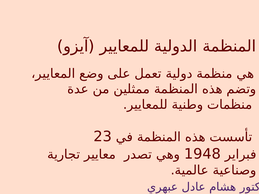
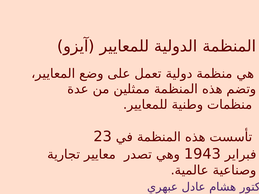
1948: 1948 -> 1943 (202, 154)
